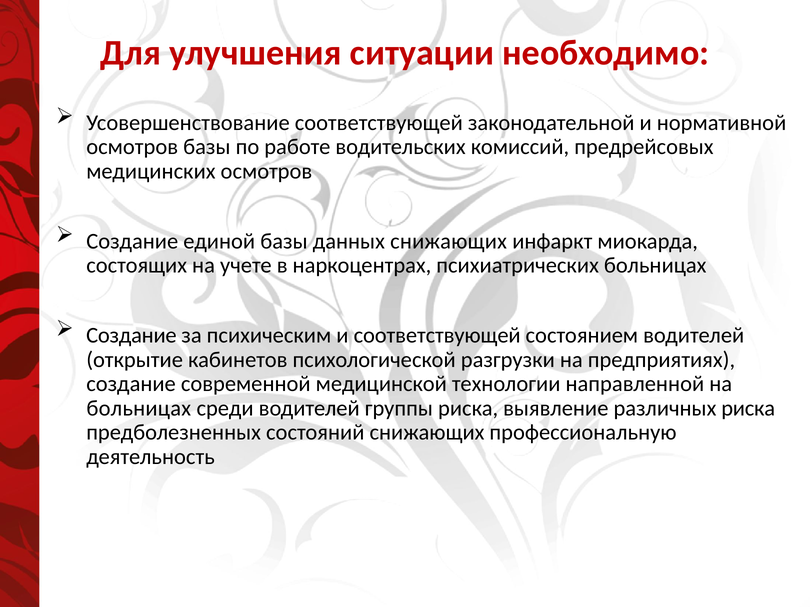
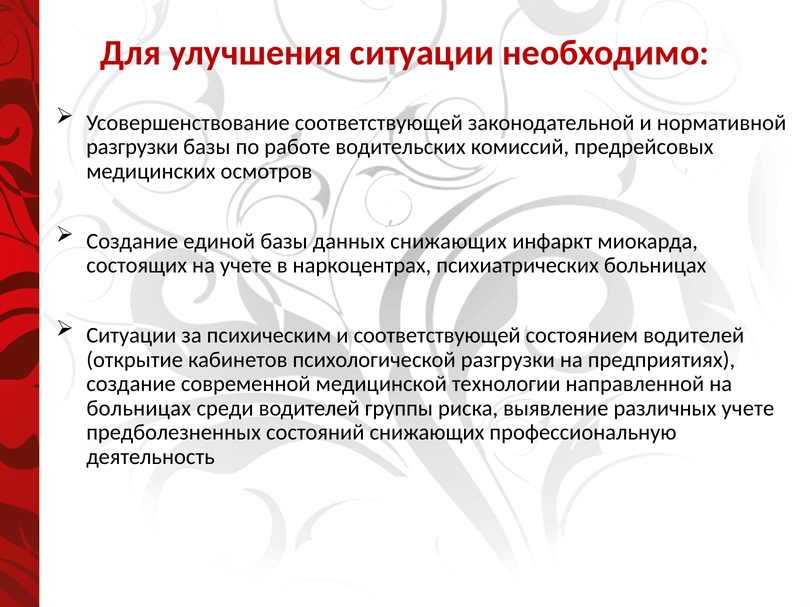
осмотров: осмотров -> разгрузки (132, 147)
Создание: Создание -> Ситуации (131, 336)
различных риска: риска -> учете (748, 408)
